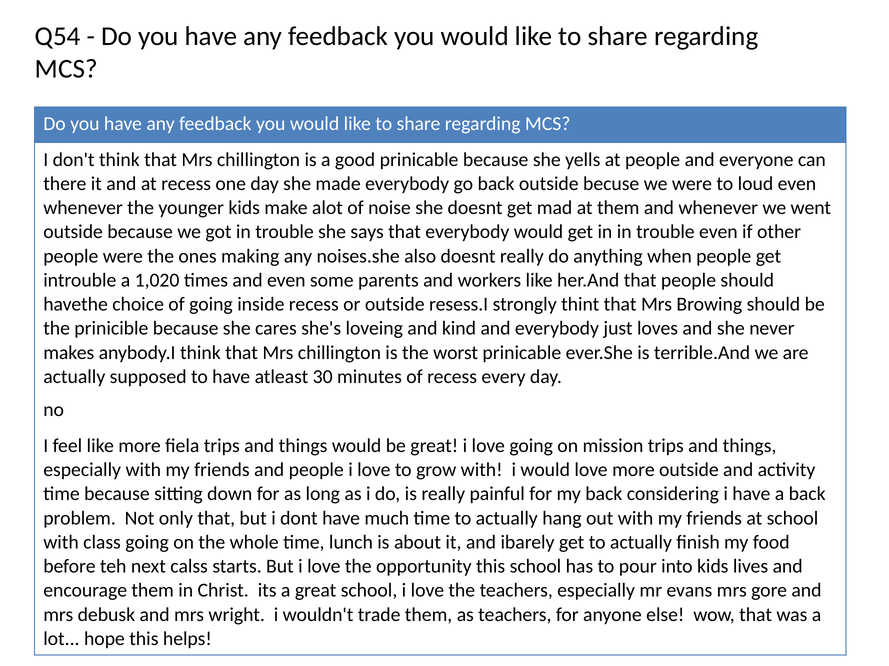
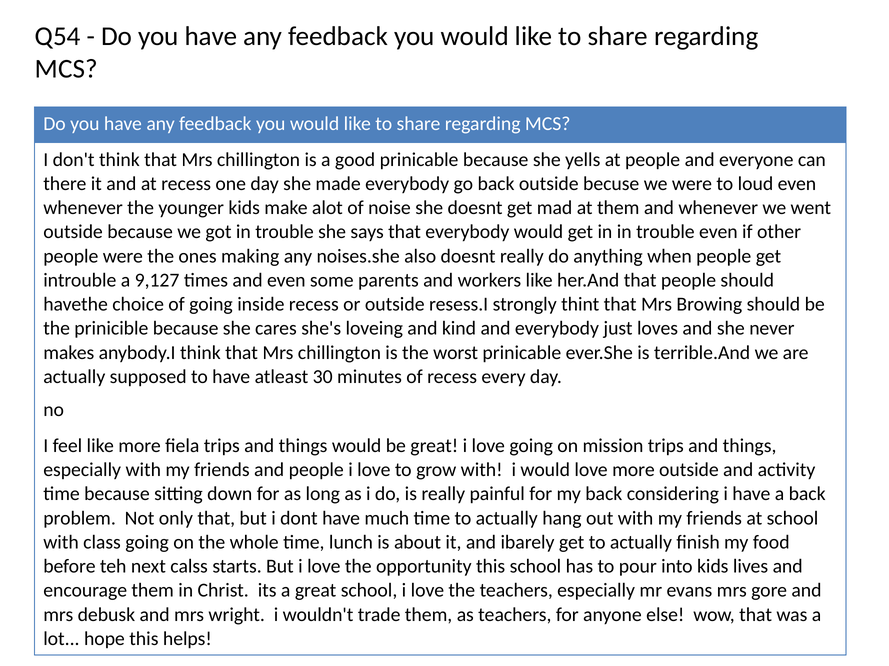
1,020: 1,020 -> 9,127 (157, 281)
